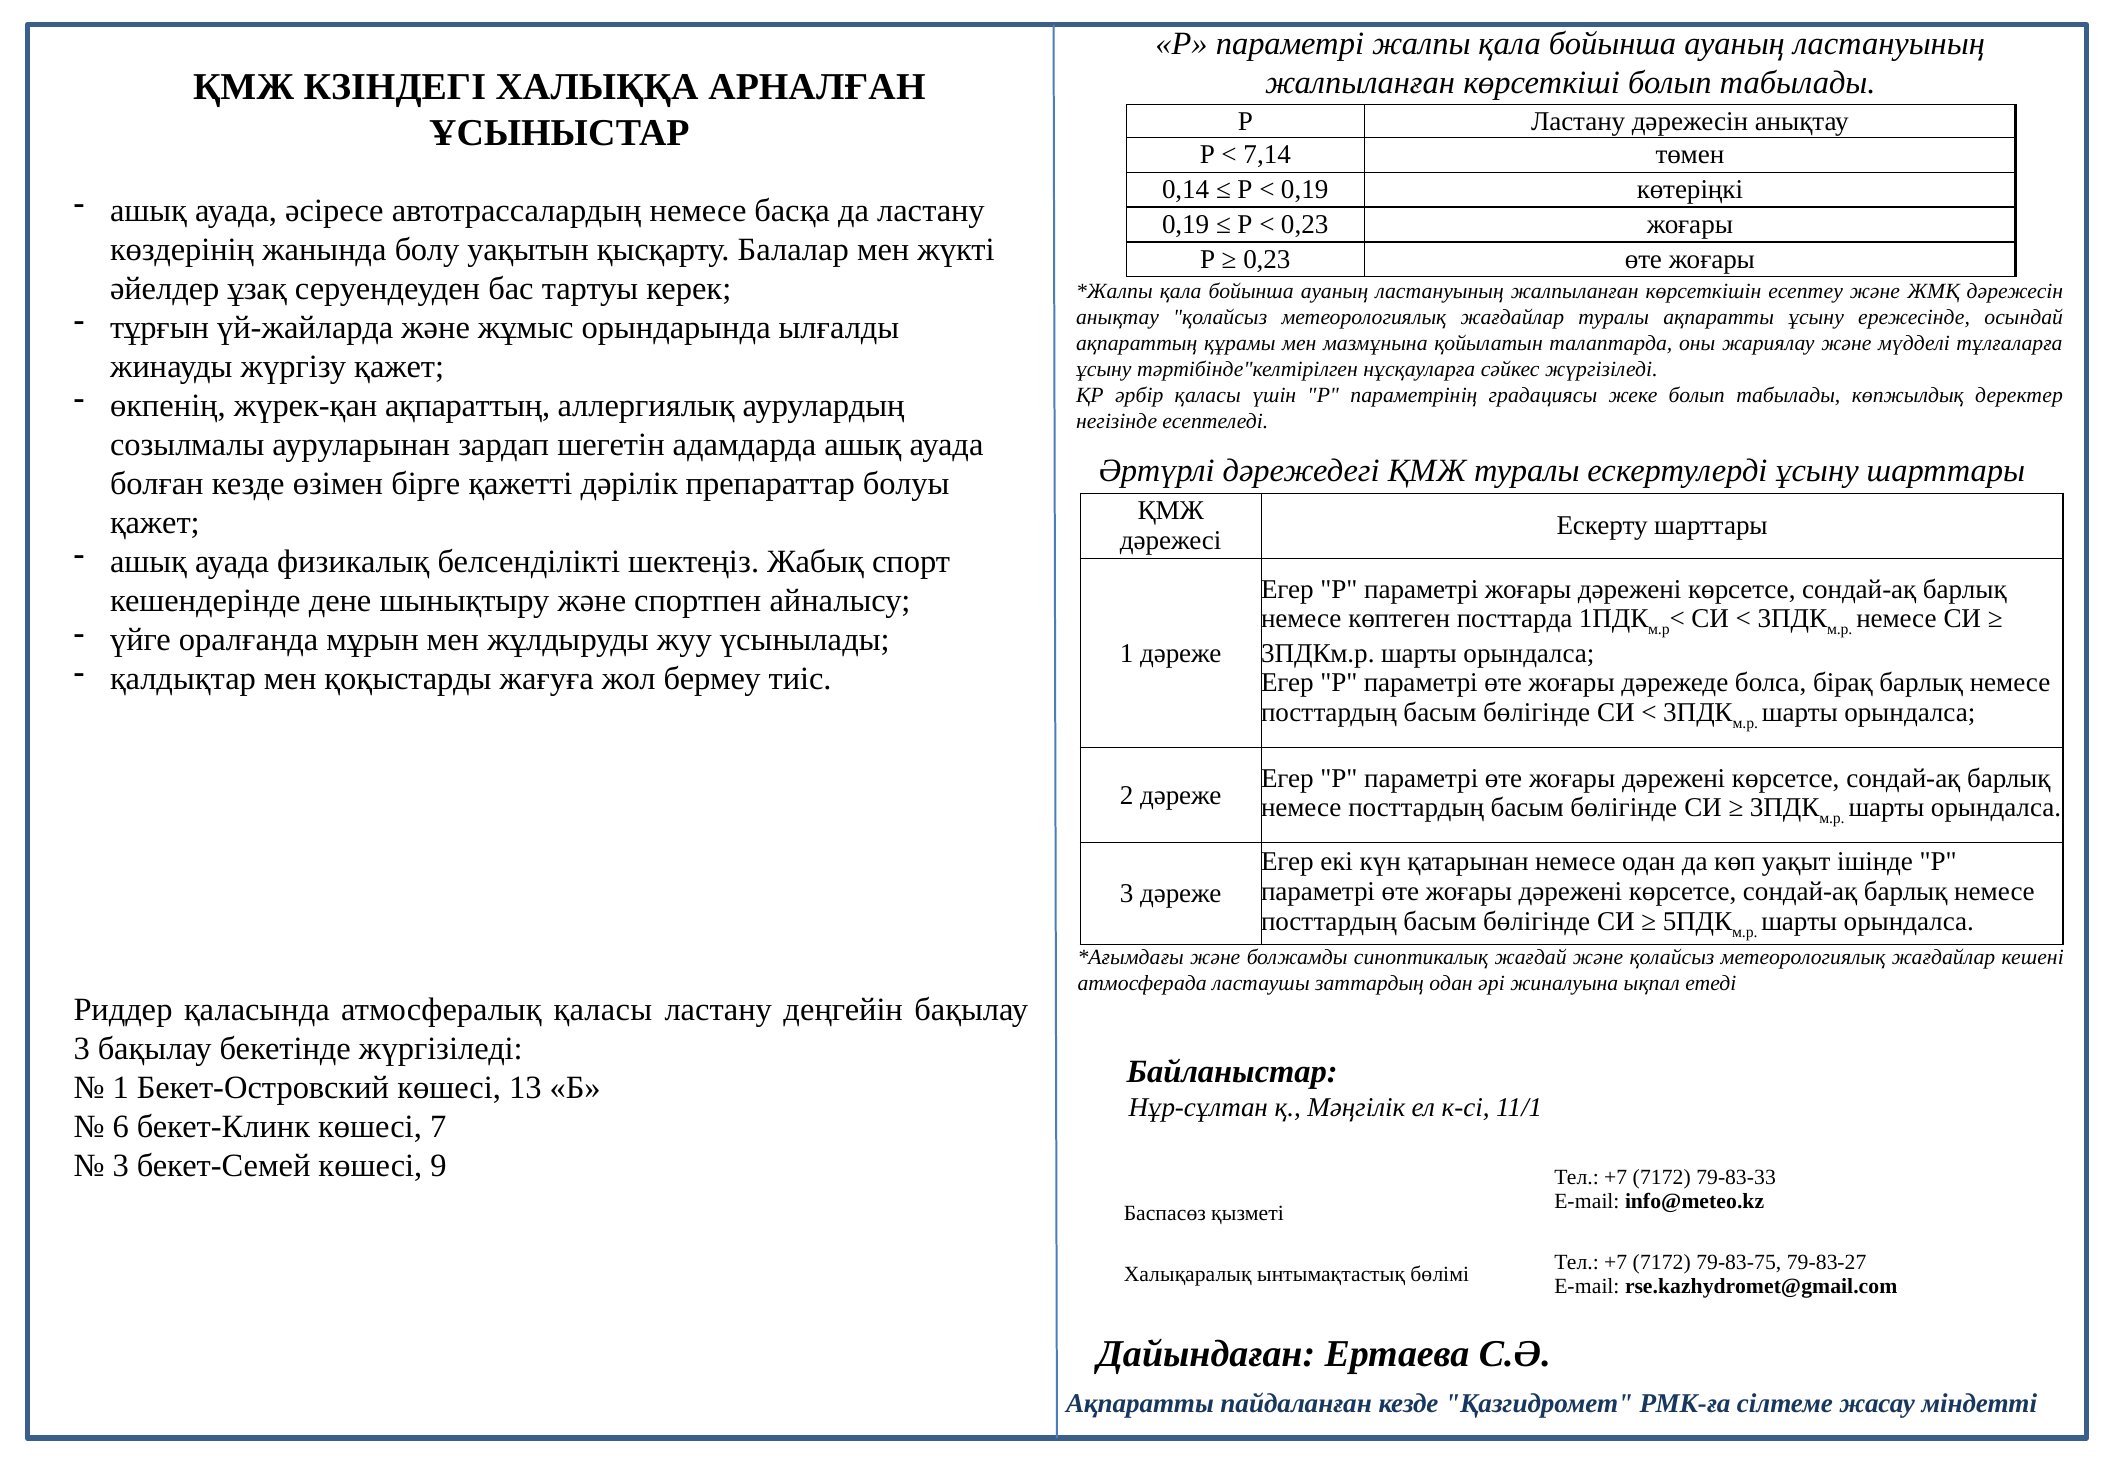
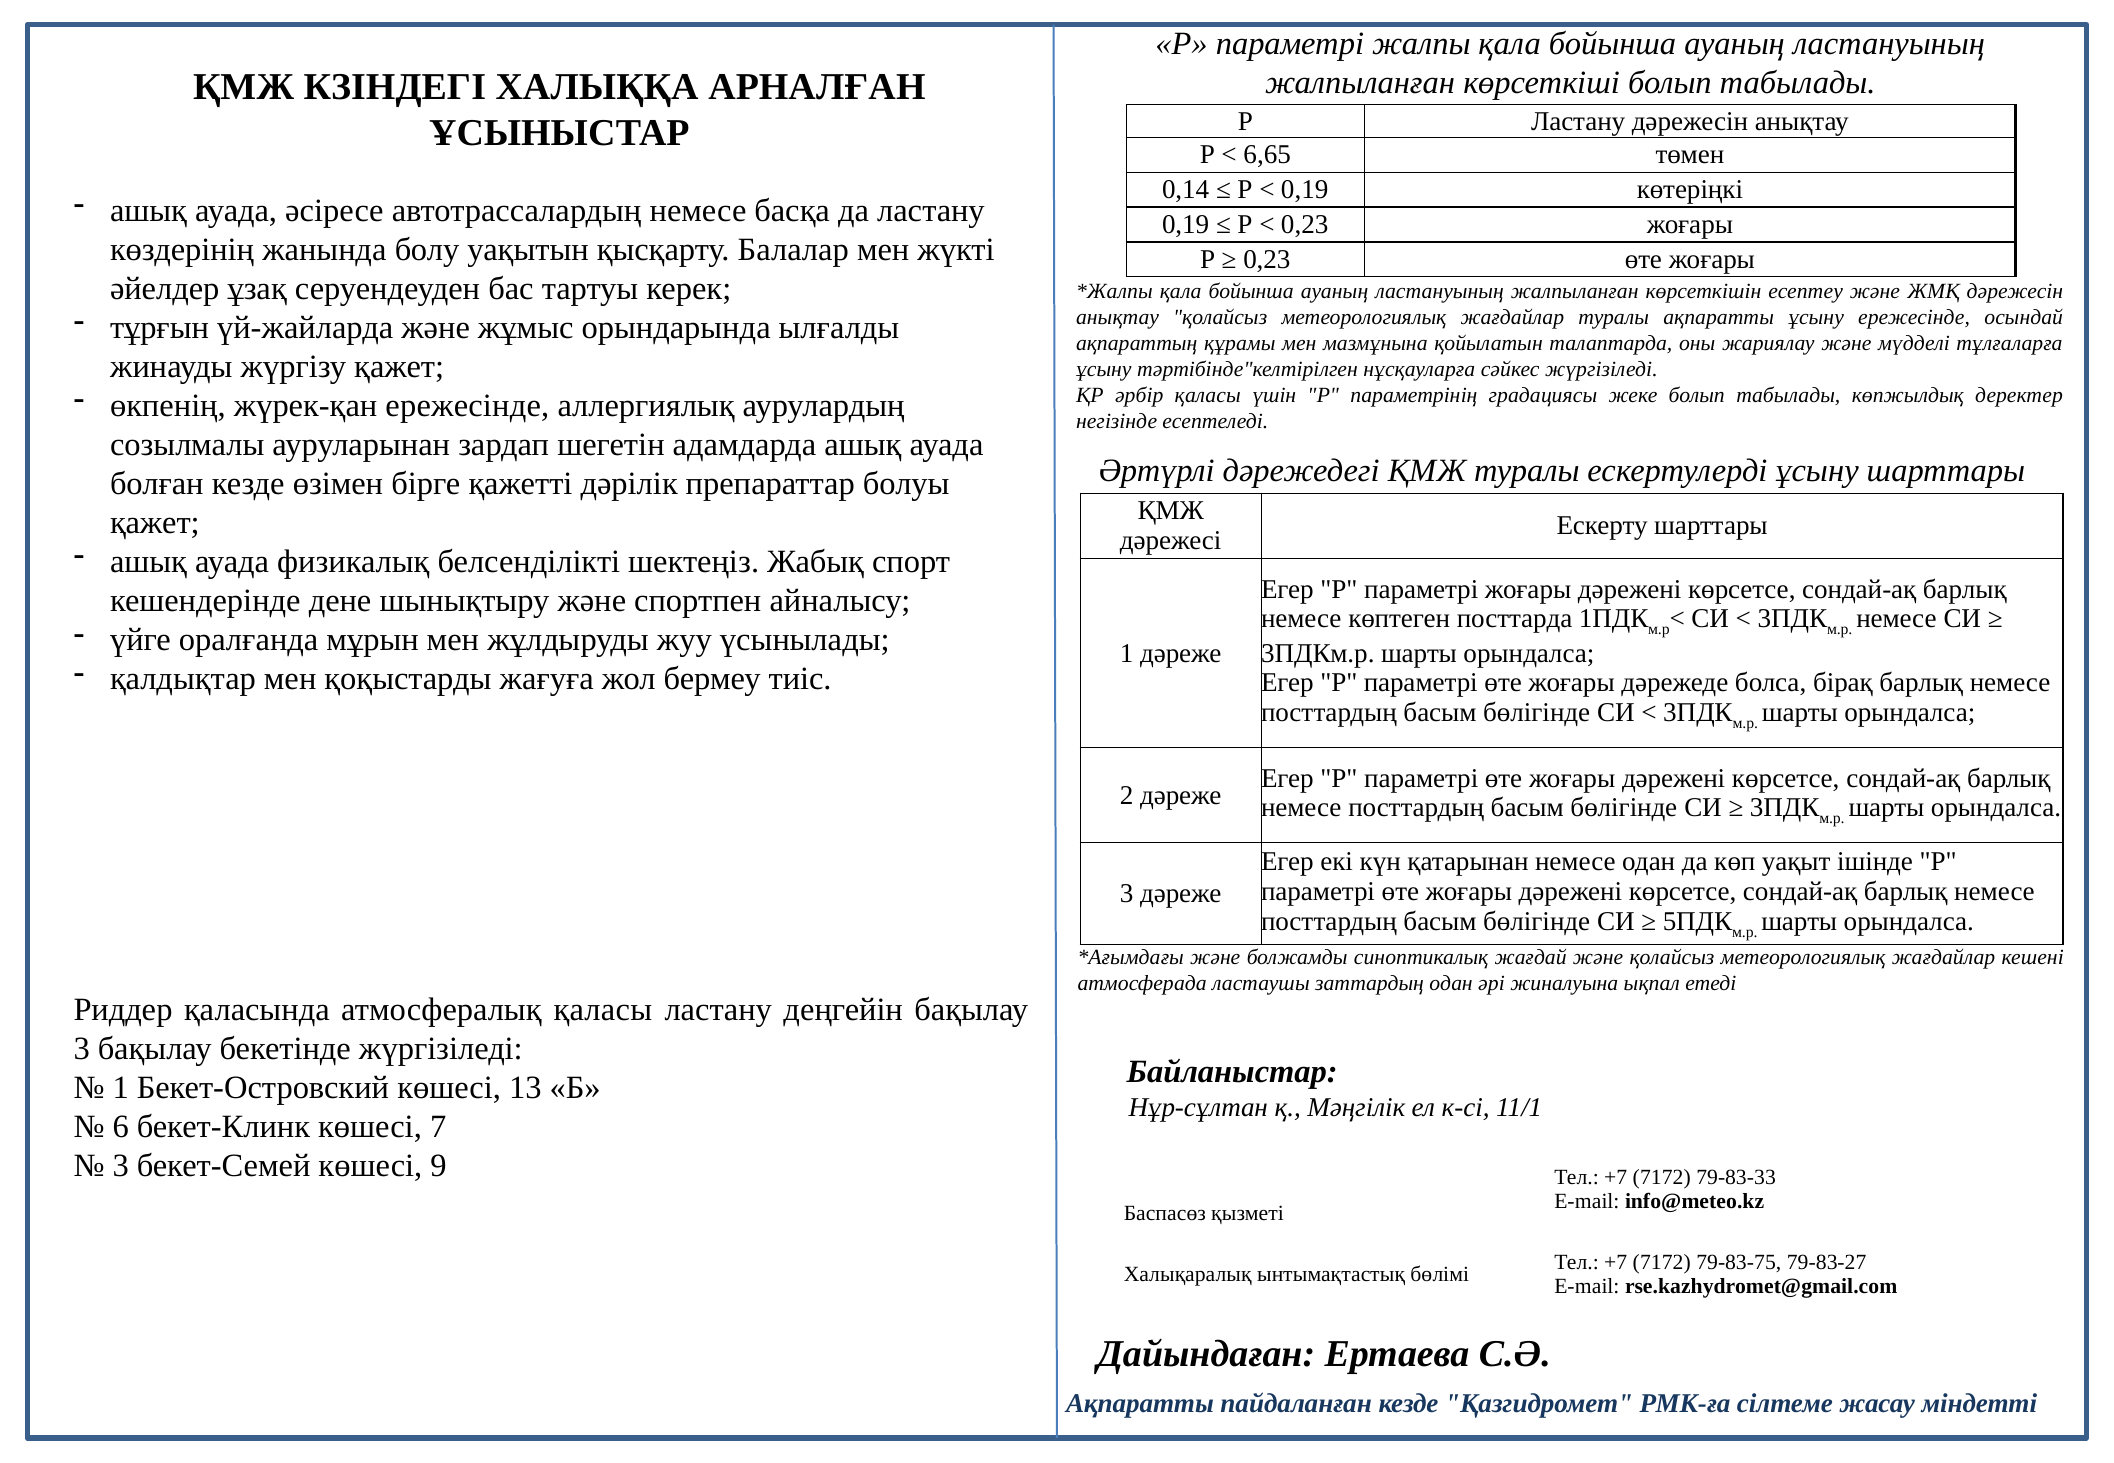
7,14: 7,14 -> 6,65 (1267, 155)
жүрек-қан ақпараттың: ақпараттың -> ережесінде (467, 406)
